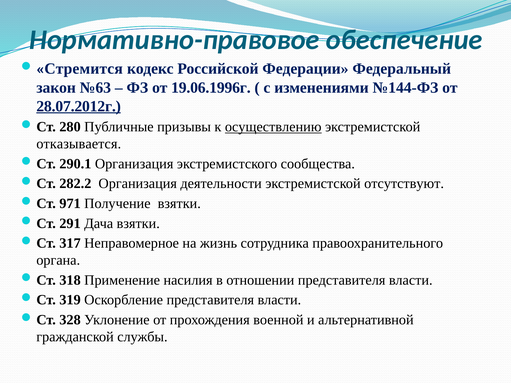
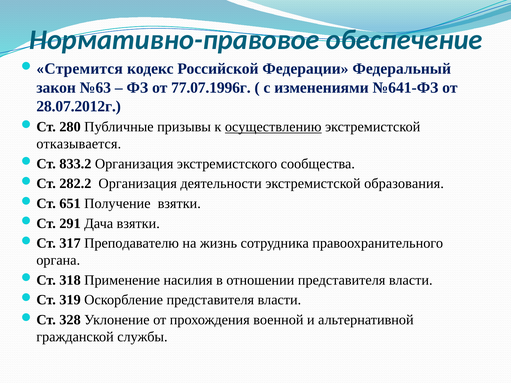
19.06.1996г: 19.06.1996г -> 77.07.1996г (211, 88)
№144-ФЗ: №144-ФЗ -> №641-ФЗ (405, 88)
28.07.2012г underline: present -> none (79, 106)
290.1: 290.1 -> 833.2 (75, 164)
отсутствуют: отсутствуют -> образования (404, 184)
971: 971 -> 651 (70, 204)
Неправомерное: Неправомерное -> Преподавателю (132, 243)
